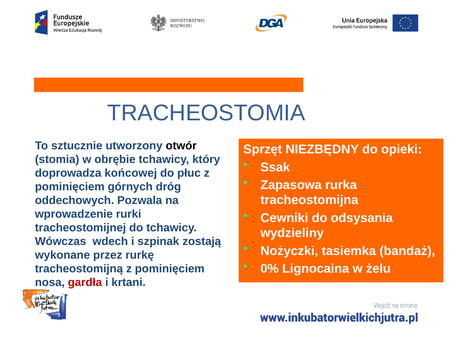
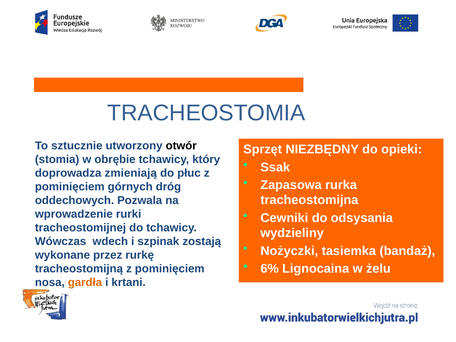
końcowej: końcowej -> zmieniają (131, 173)
0%: 0% -> 6% (270, 269)
gardła colour: red -> orange (85, 282)
